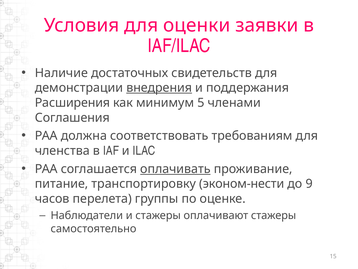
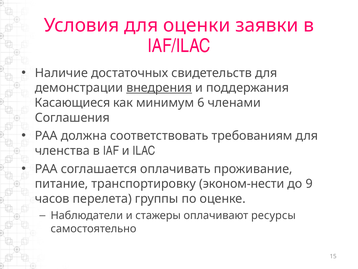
Расширения: Расширения -> Касающиеся (72, 103)
5: 5 -> 6 (201, 103)
оплачивать underline: present -> none (175, 169)
оплачивают стажеры: стажеры -> ресурсы (273, 215)
